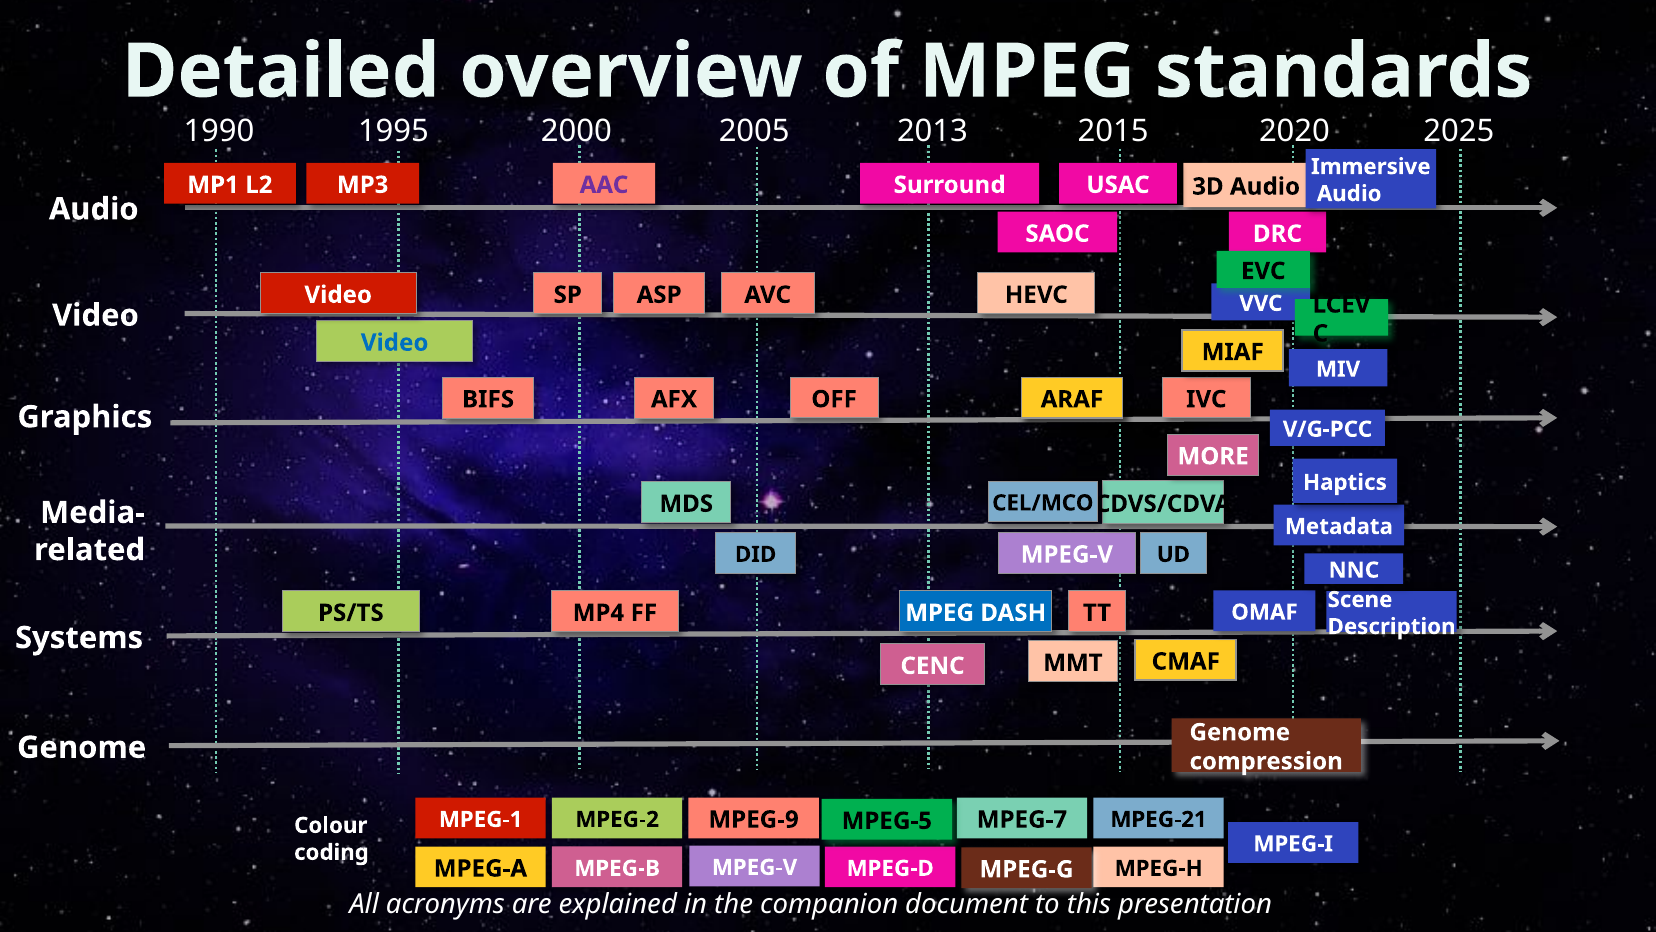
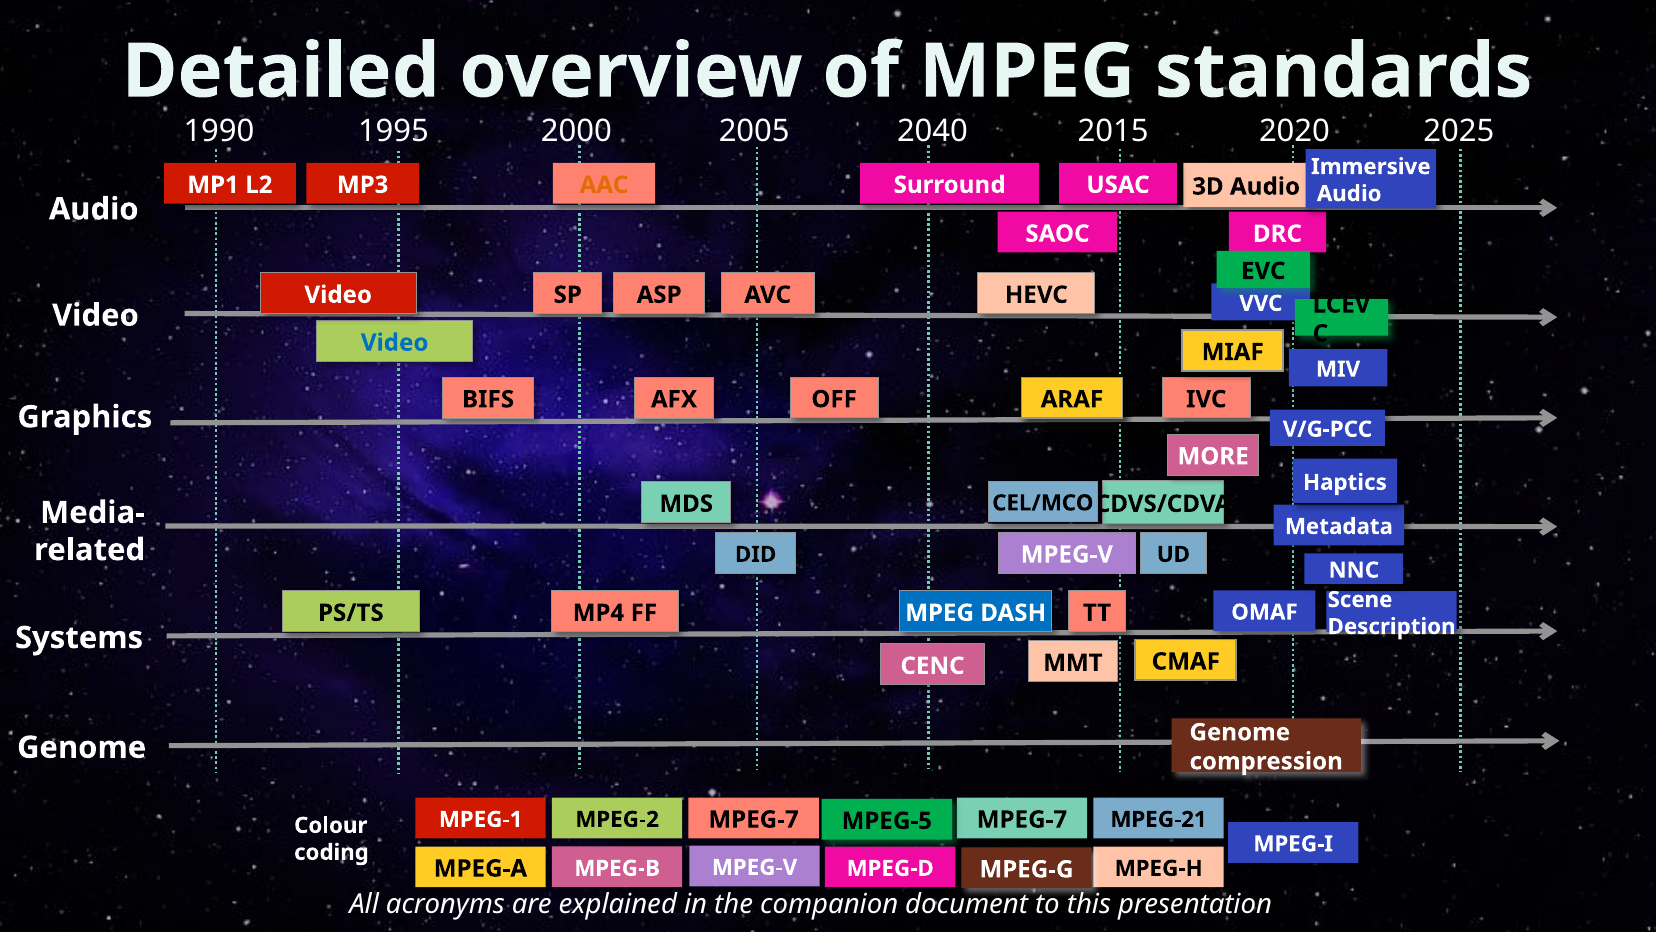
2013: 2013 -> 2040 (932, 132)
AAC colour: purple -> orange (604, 185)
MPEG-2 MPEG-9: MPEG-9 -> MPEG-7 (754, 819)
